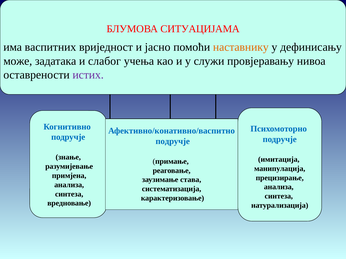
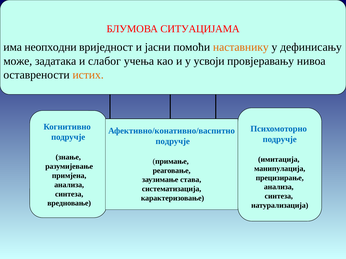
васпитних: васпитних -> неопходни (51, 47)
јасно: јасно -> јасни (158, 47)
служи: служи -> усвоји (209, 61)
истих colour: purple -> orange (88, 75)
